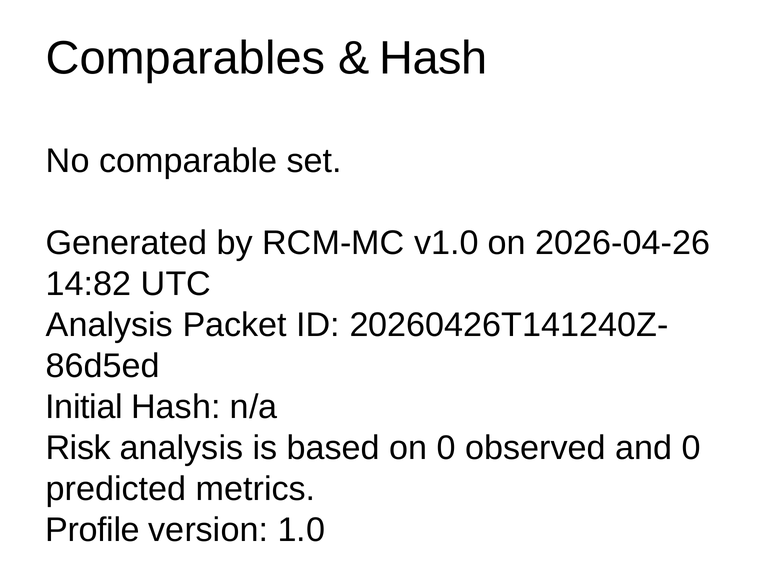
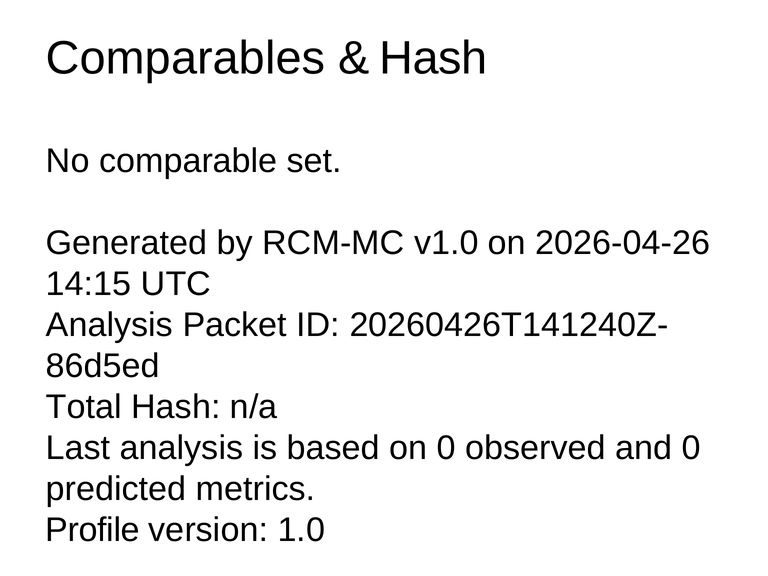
14:82: 14:82 -> 14:15 (89, 284)
Initial: Initial -> Total (84, 407)
Risk: Risk -> Last (78, 448)
